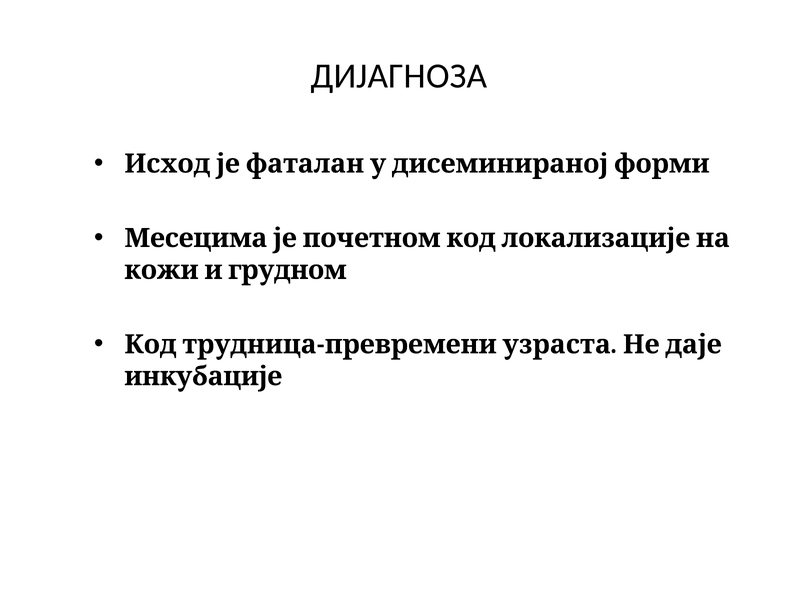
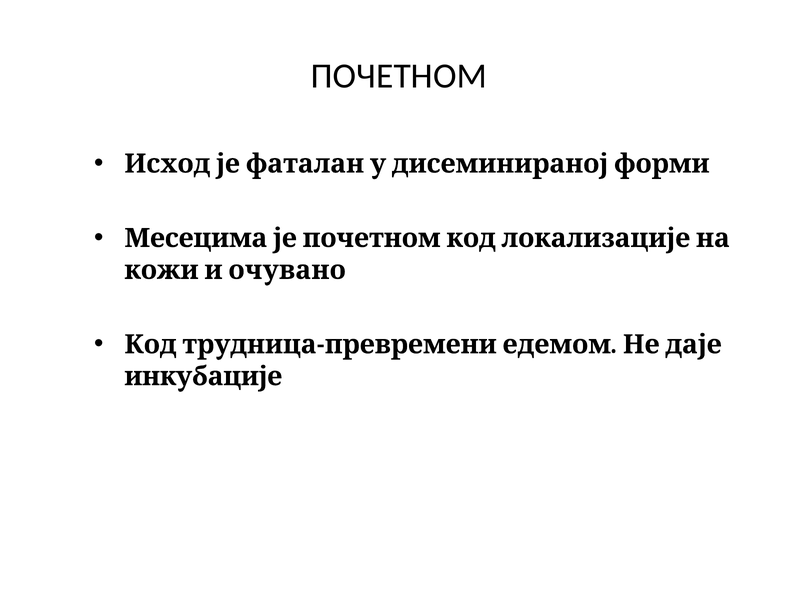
ДИЈАГНОЗА: ДИЈАГНОЗА -> ПОЧЕТНОМ (399, 76)
грудном: грудном -> очувано (287, 270)
узраста: узраста -> едемом (557, 345)
